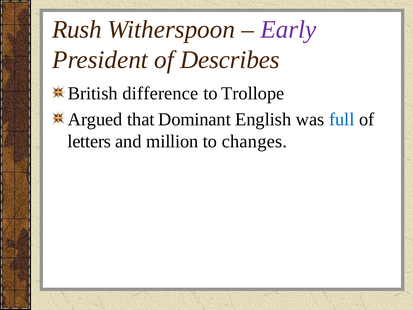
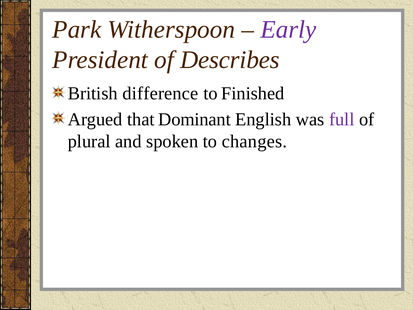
Rush: Rush -> Park (77, 30)
Trollope: Trollope -> Finished (253, 94)
full colour: blue -> purple (342, 119)
letters: letters -> plural (89, 141)
million: million -> spoken (172, 141)
